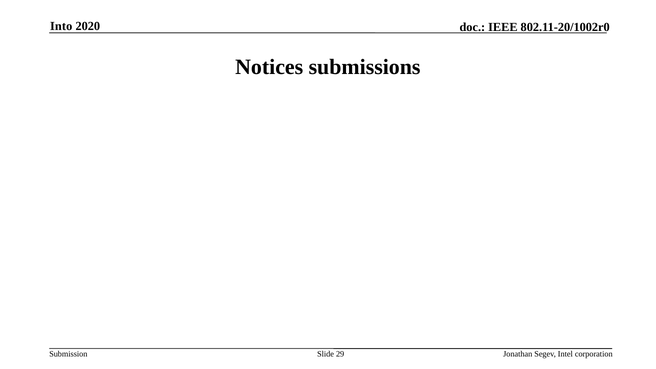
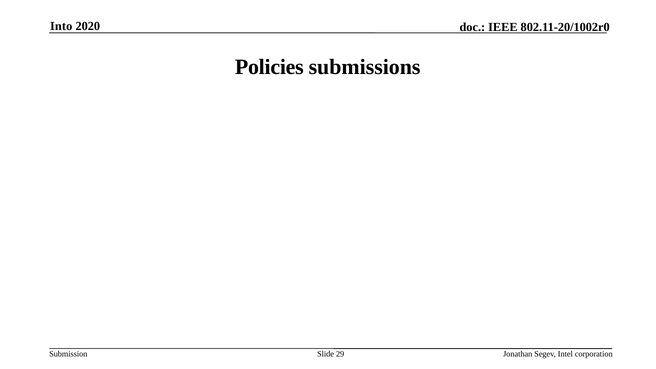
Notices: Notices -> Policies (269, 67)
